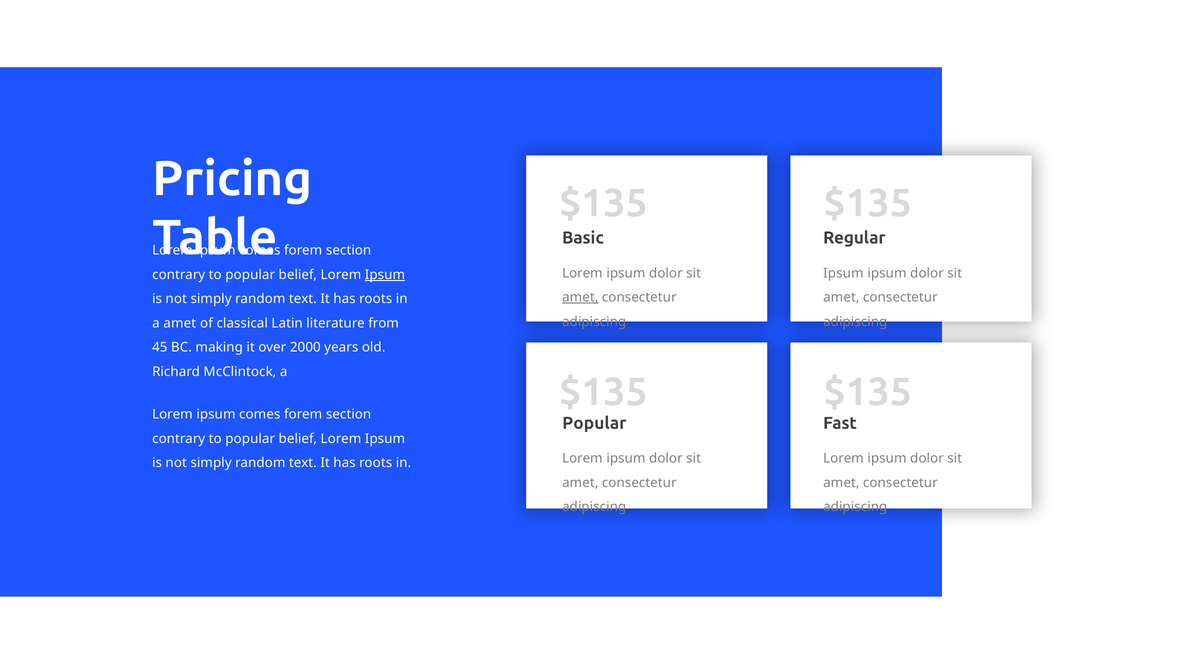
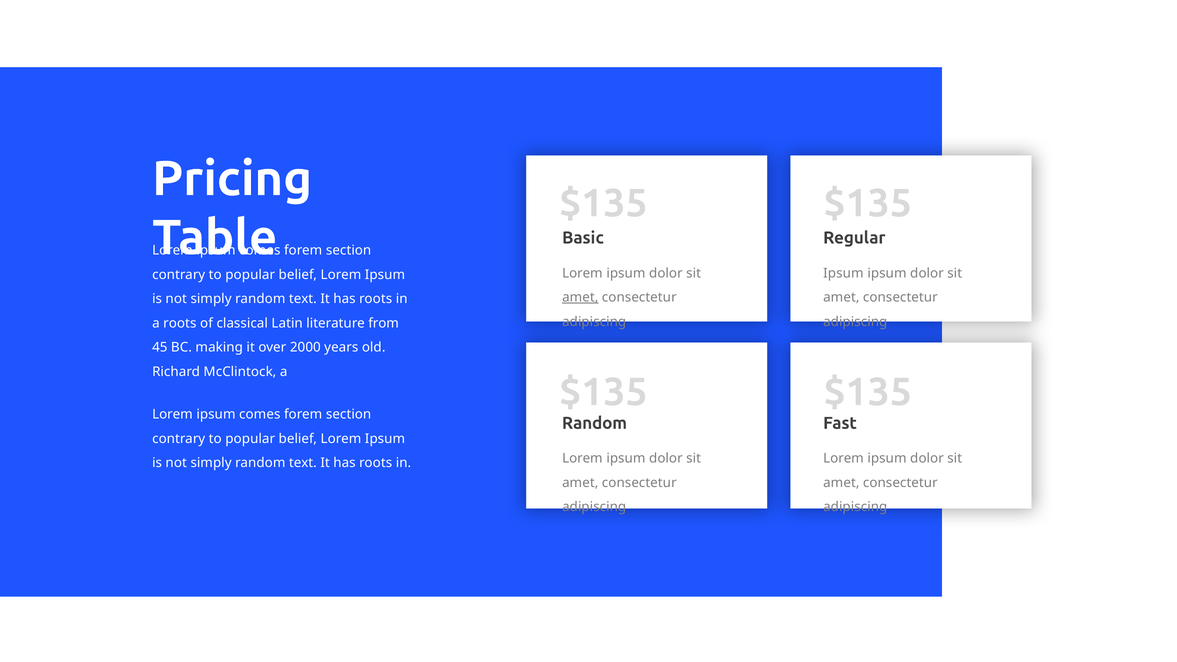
Ipsum underline: present -> none (385, 275)
a amet: amet -> roots (180, 323)
Popular: Popular -> Random (594, 423)
